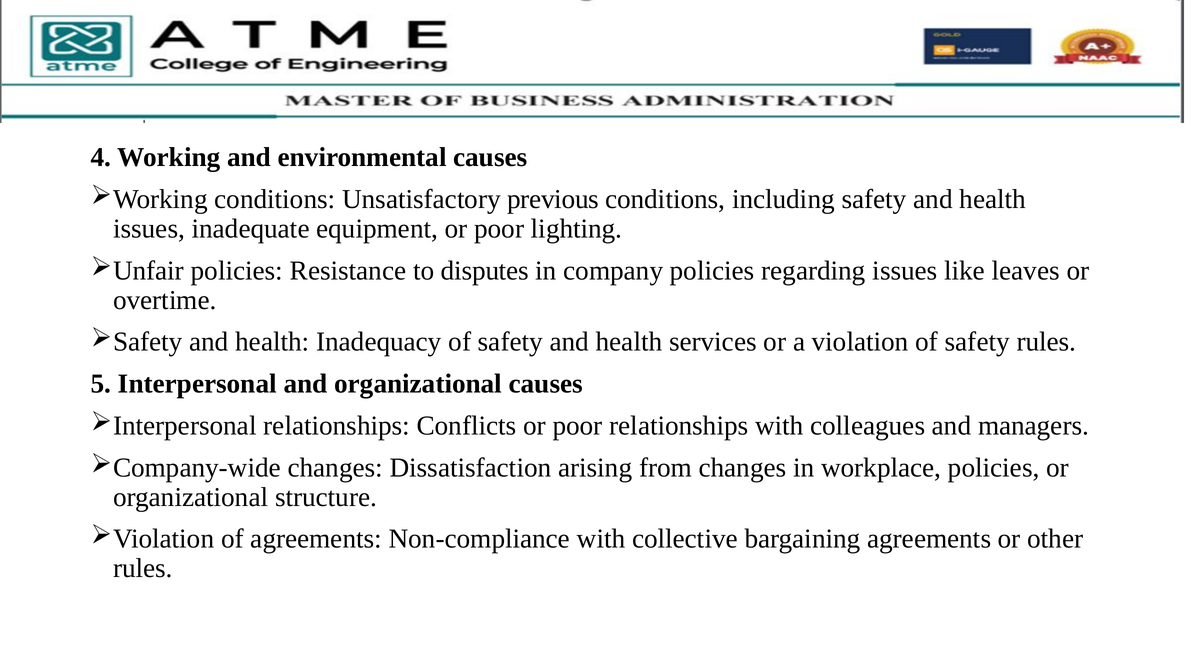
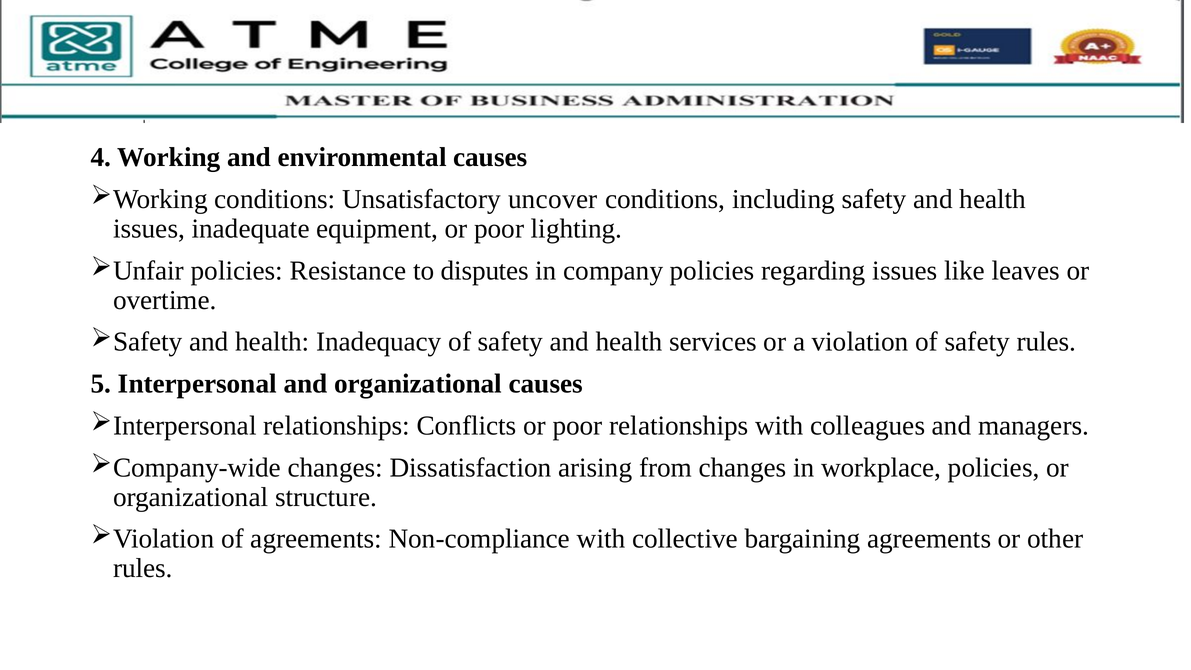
previous: previous -> uncover (553, 199)
